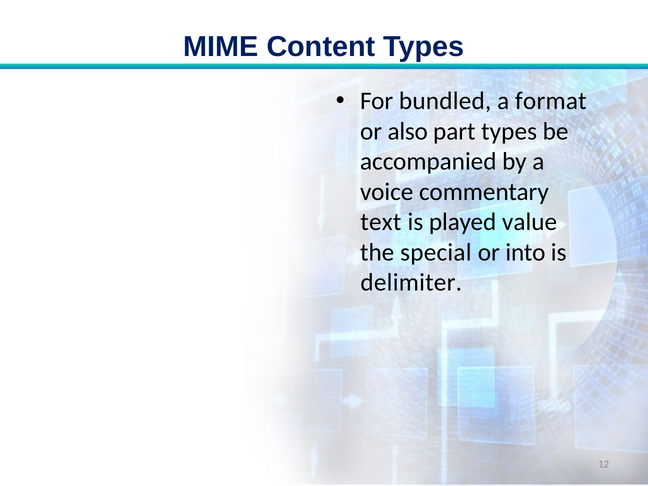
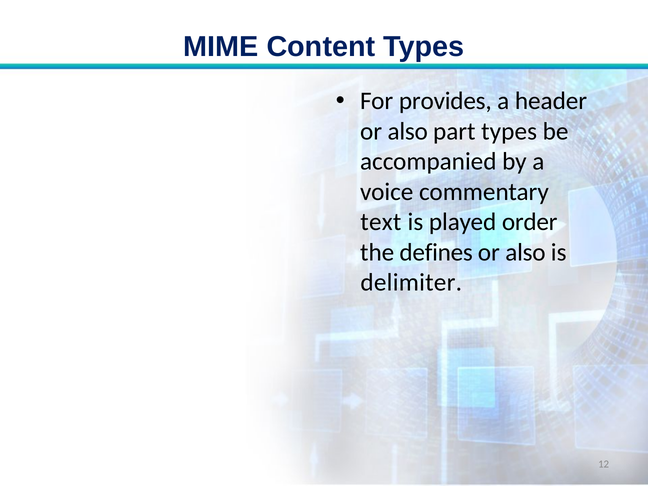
bundled: bundled -> provides (445, 101)
format: format -> header (551, 101)
value: value -> order (530, 222)
special: special -> defines (436, 252)
into: into -> also (525, 252)
